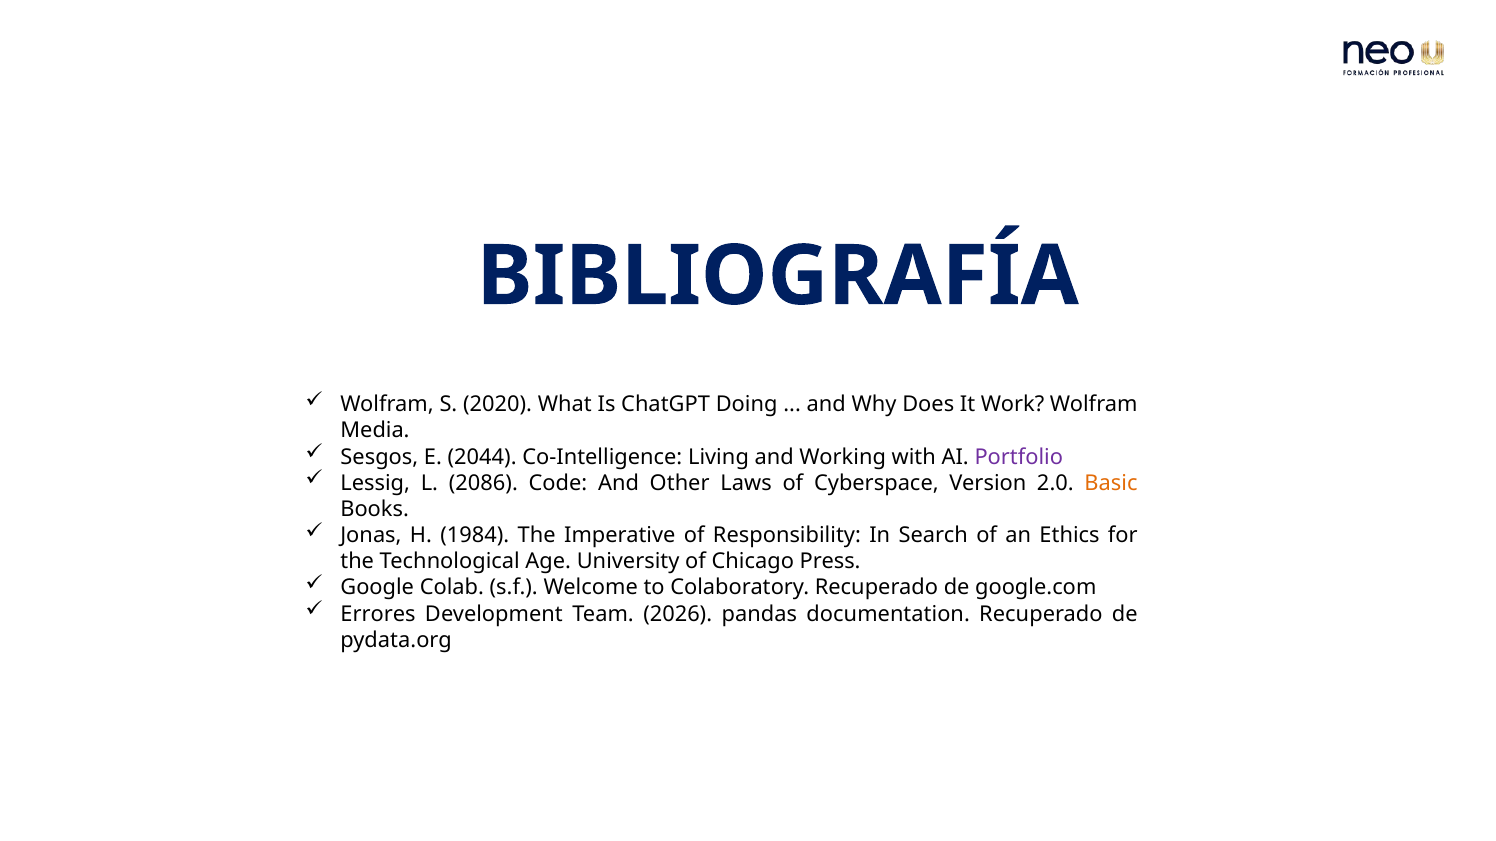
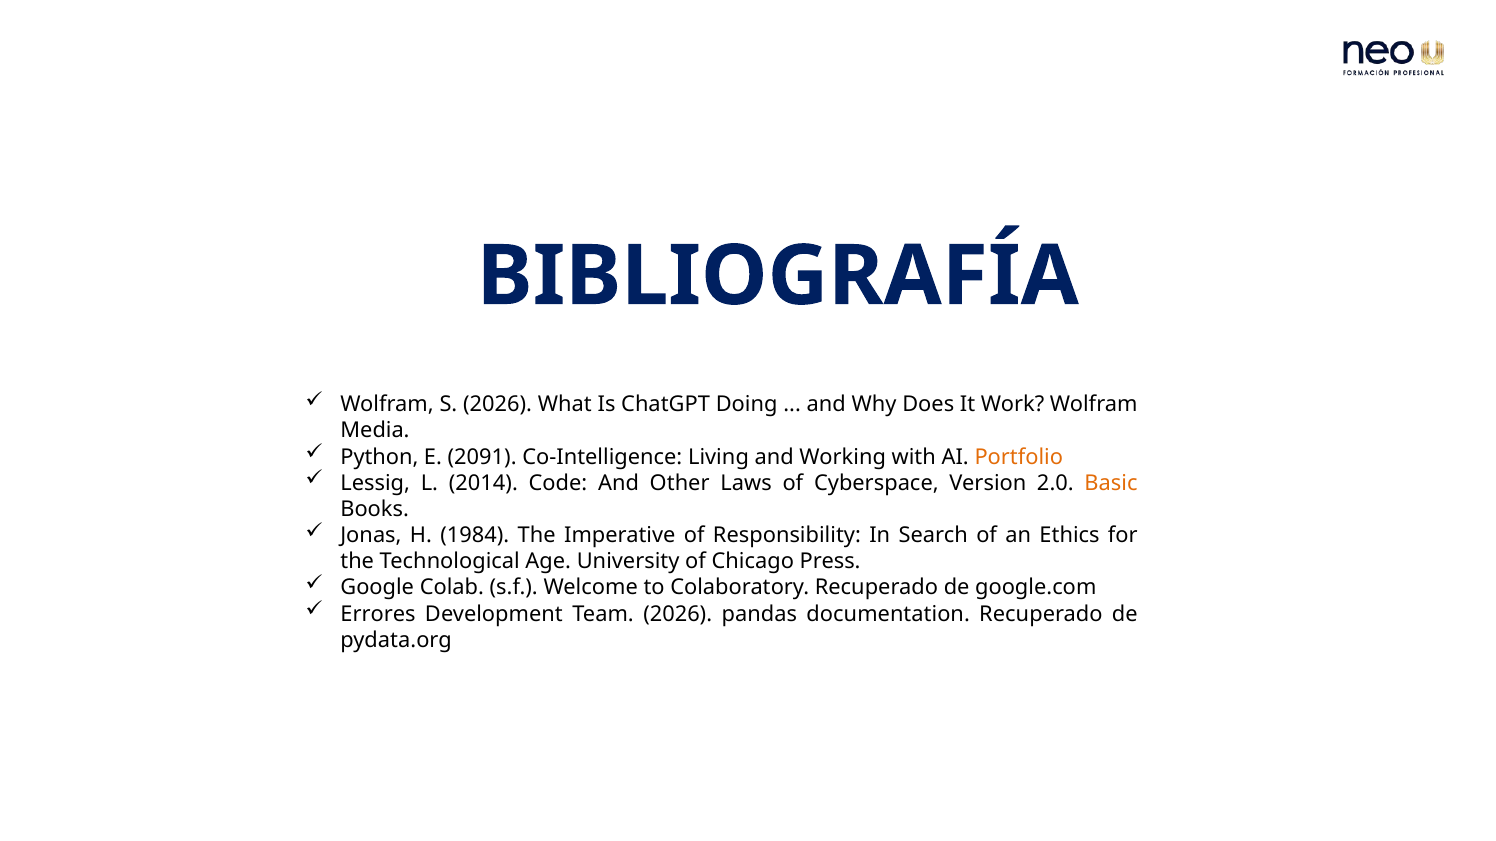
S 2020: 2020 -> 2026 (498, 405)
Sesgos: Sesgos -> Python (379, 457)
2044: 2044 -> 2091 (482, 457)
Portfolio colour: purple -> orange (1019, 457)
2086: 2086 -> 2014 (483, 483)
